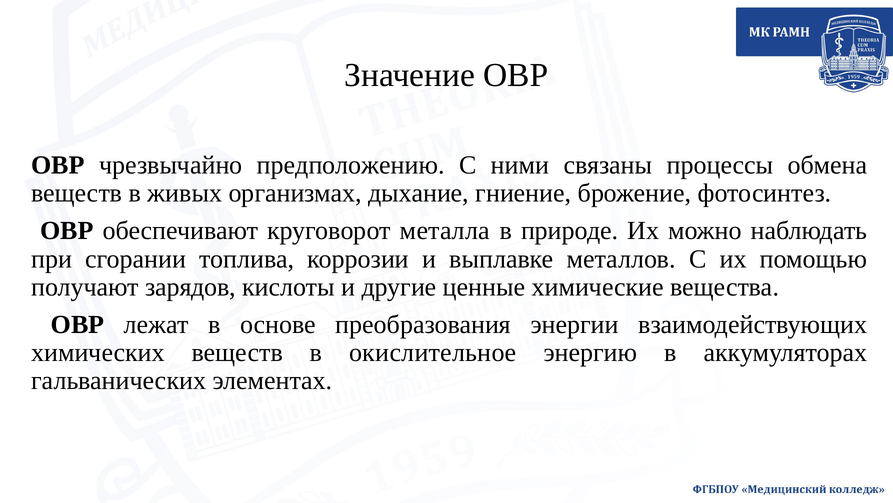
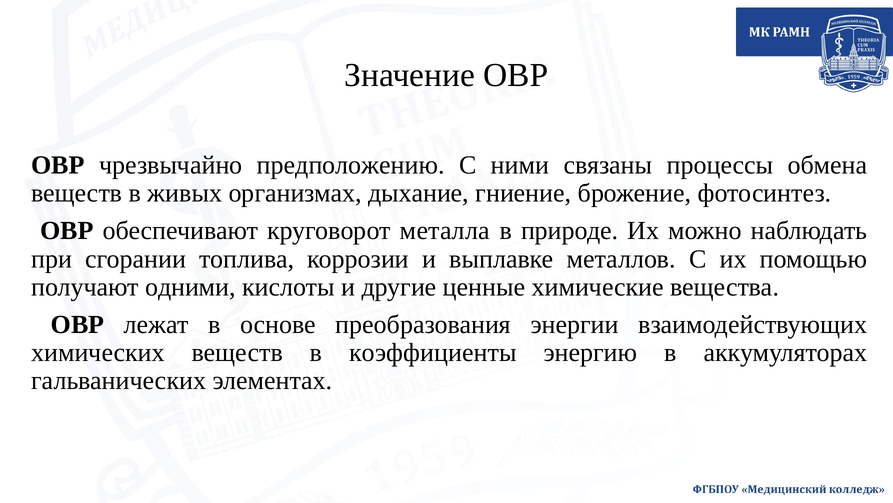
зарядов: зарядов -> одними (190, 287)
окислительное: окислительное -> коэффициенты (433, 352)
